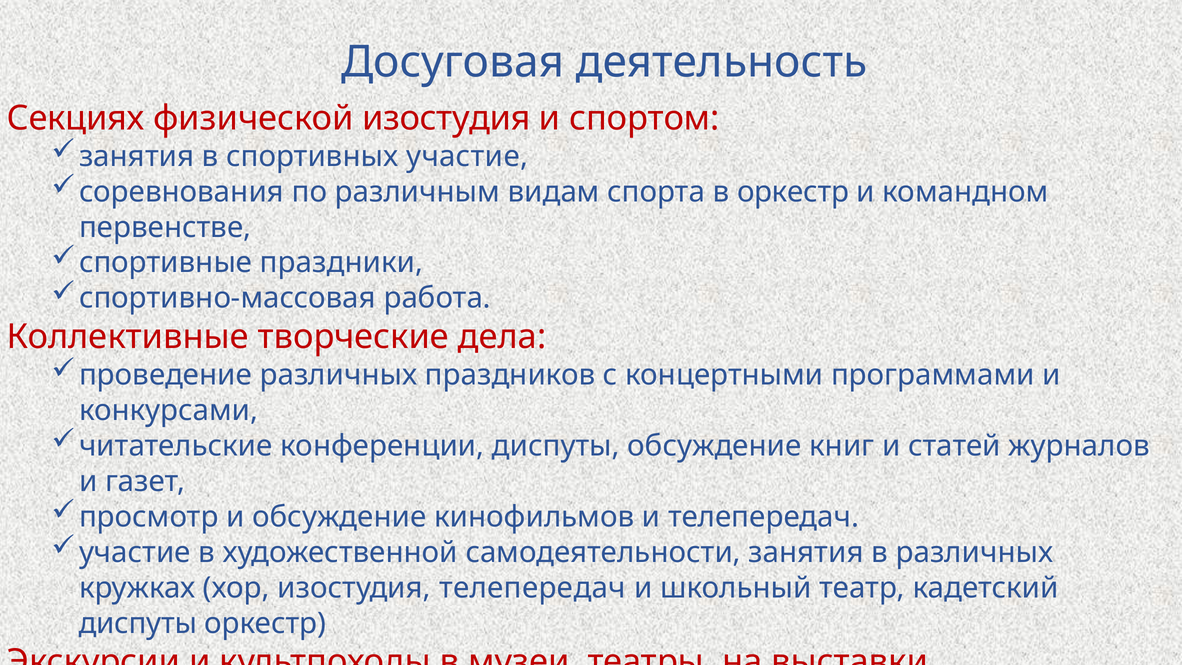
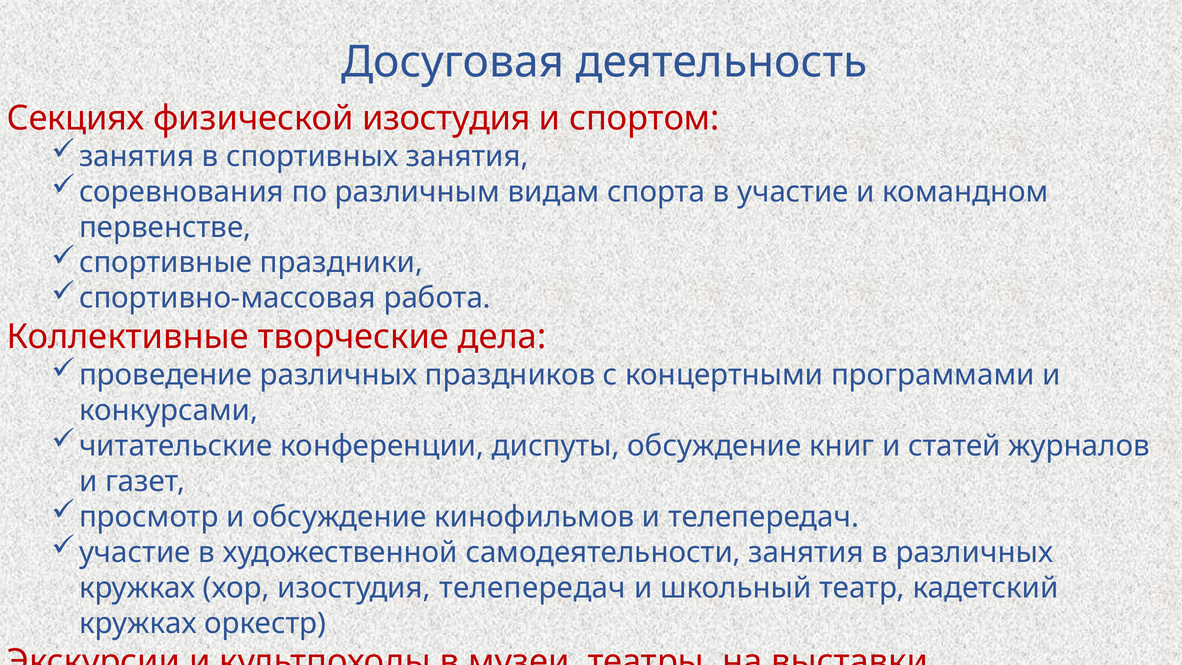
спортивных участие: участие -> занятия (467, 156)
в оркестр: оркестр -> участие (793, 192)
диспуты: диспуты -> кружках (138, 623)
